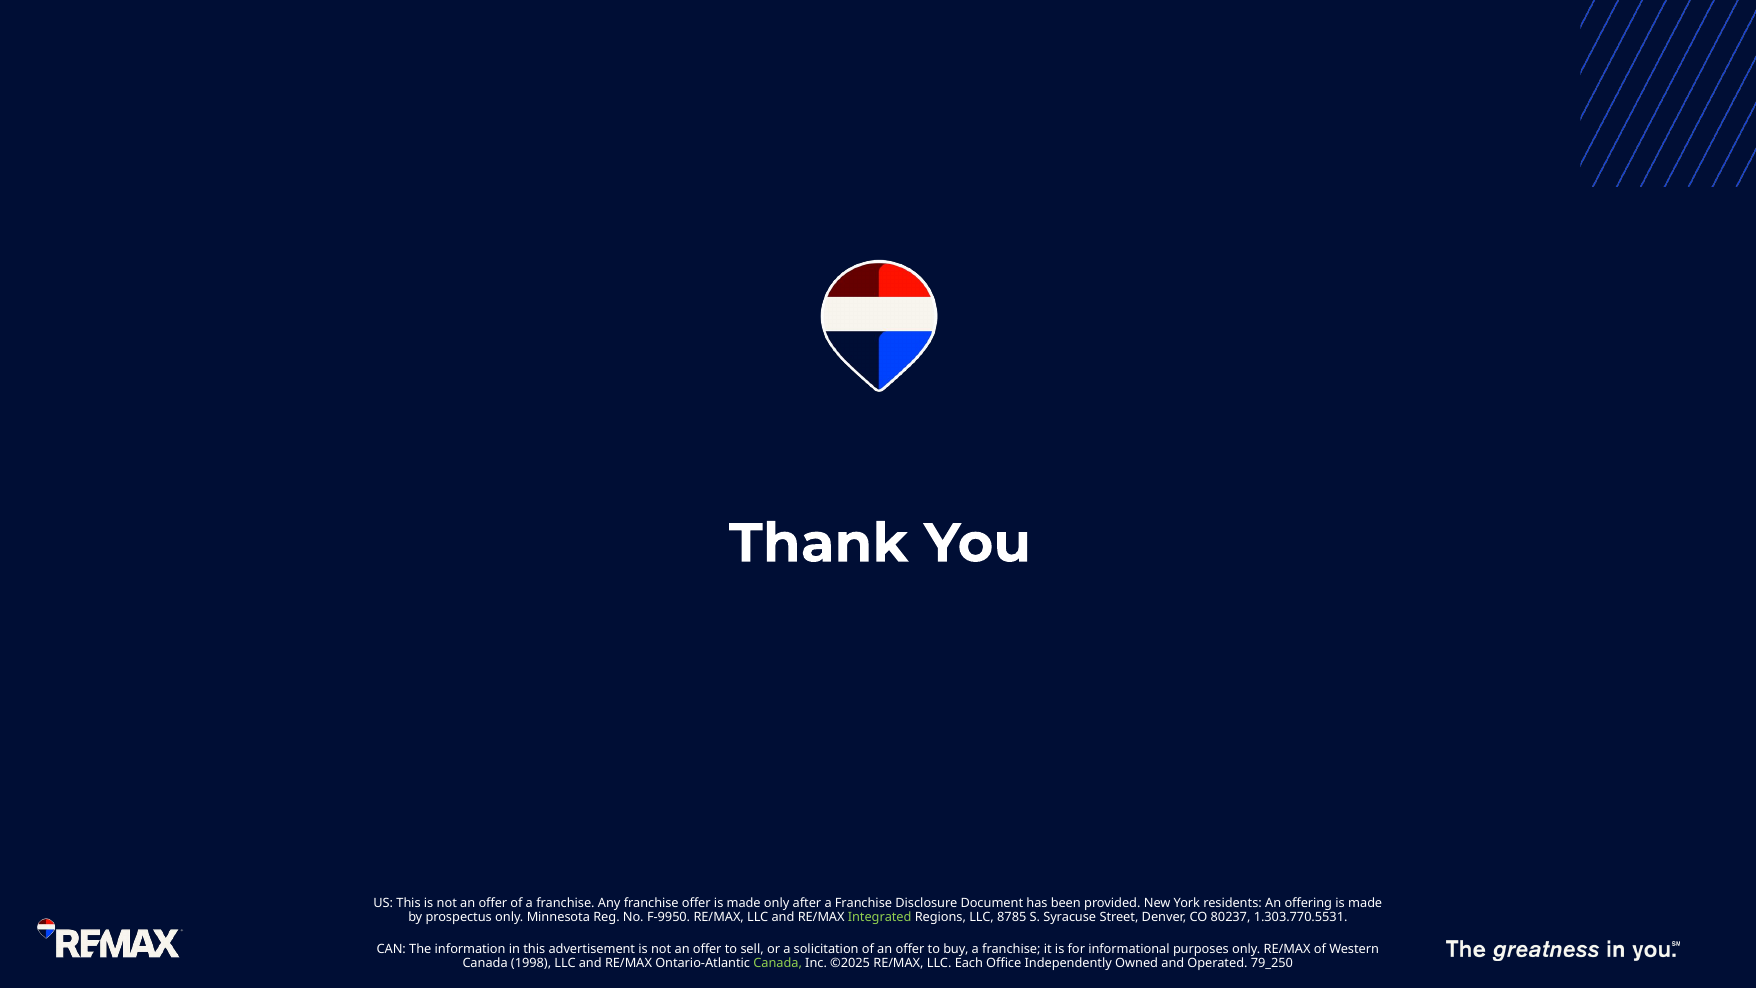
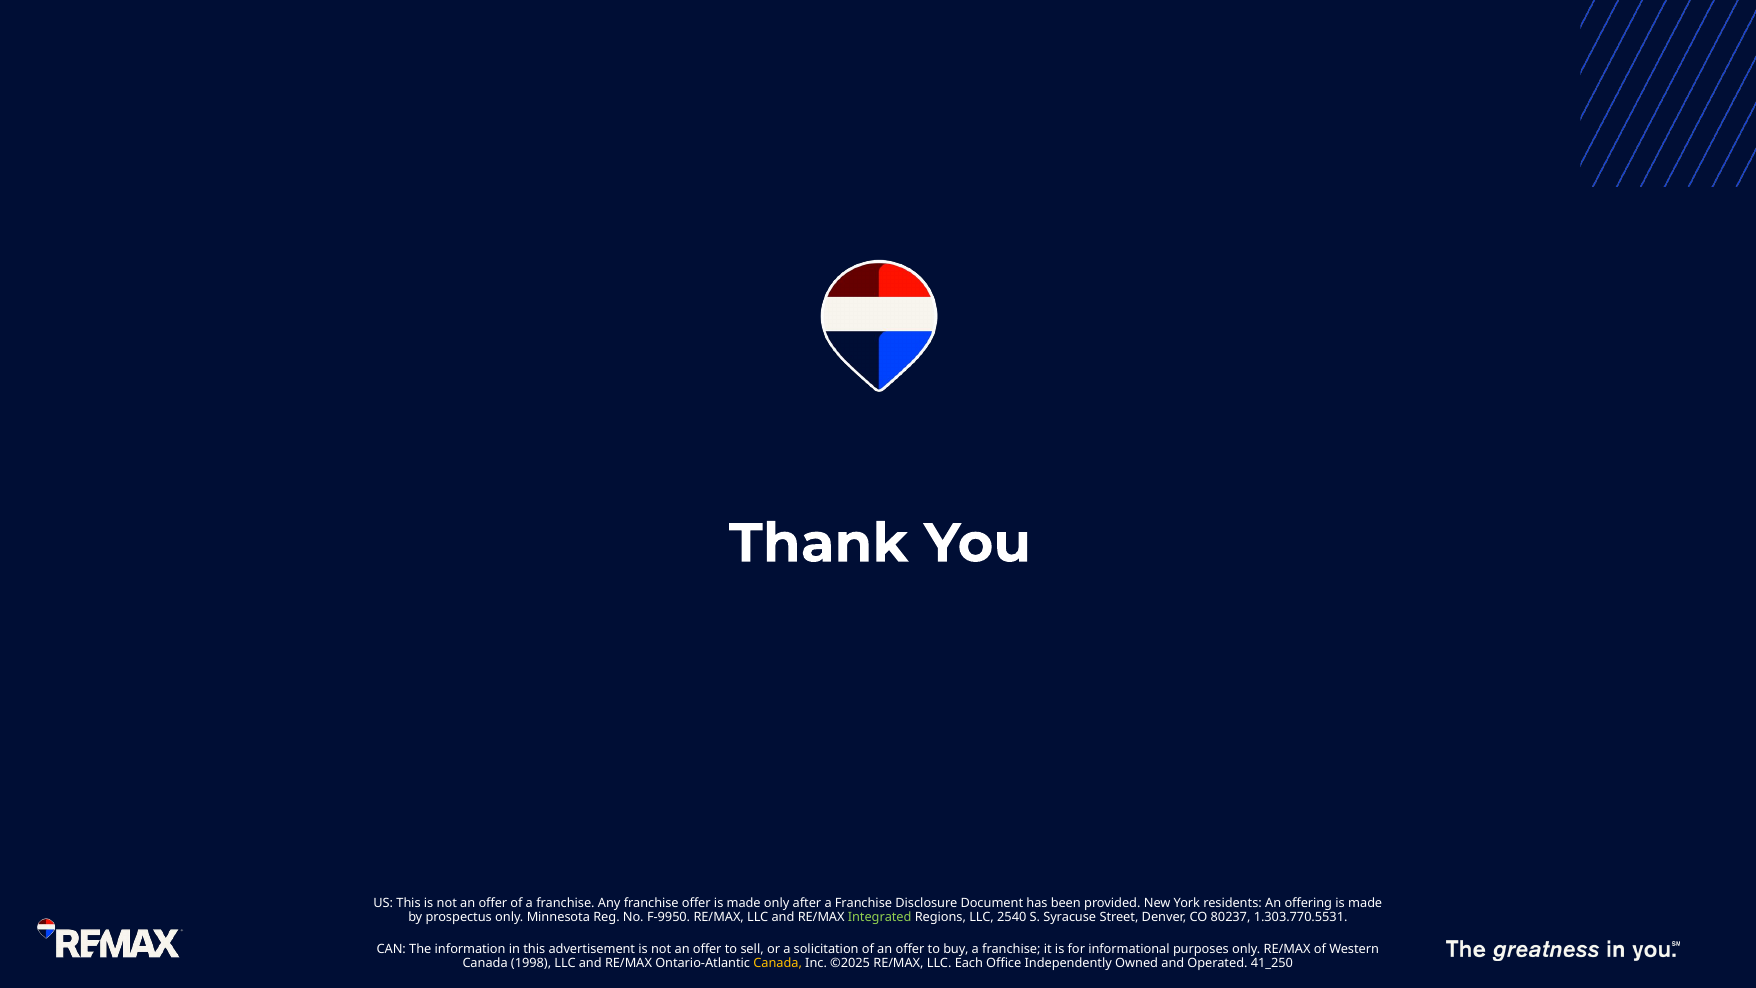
8785: 8785 -> 2540 (1012, 917)
Canada colour: light green -> yellow (778, 963)
79_250: 79_250 -> 41_250 (1272, 963)
